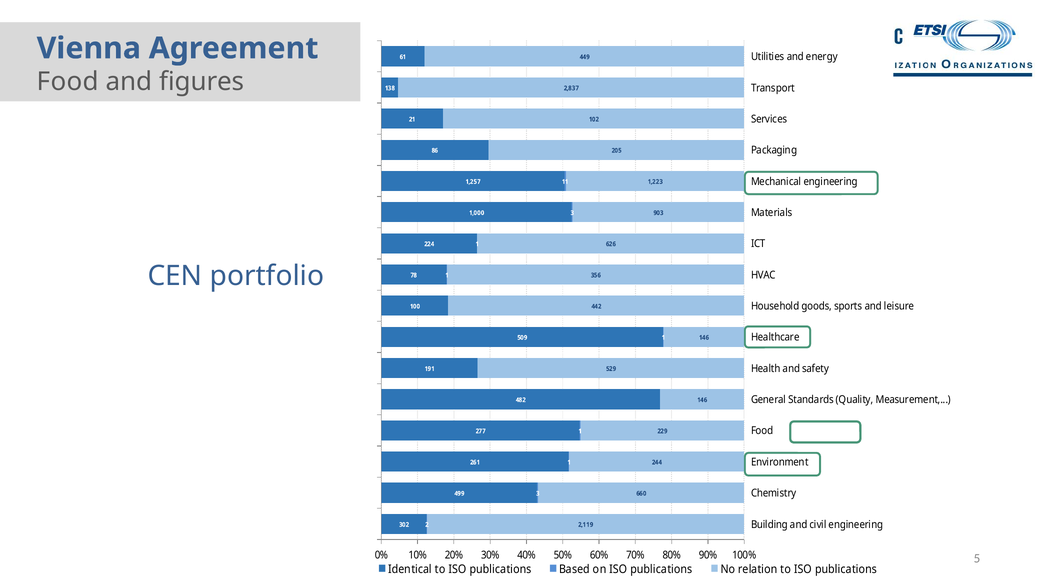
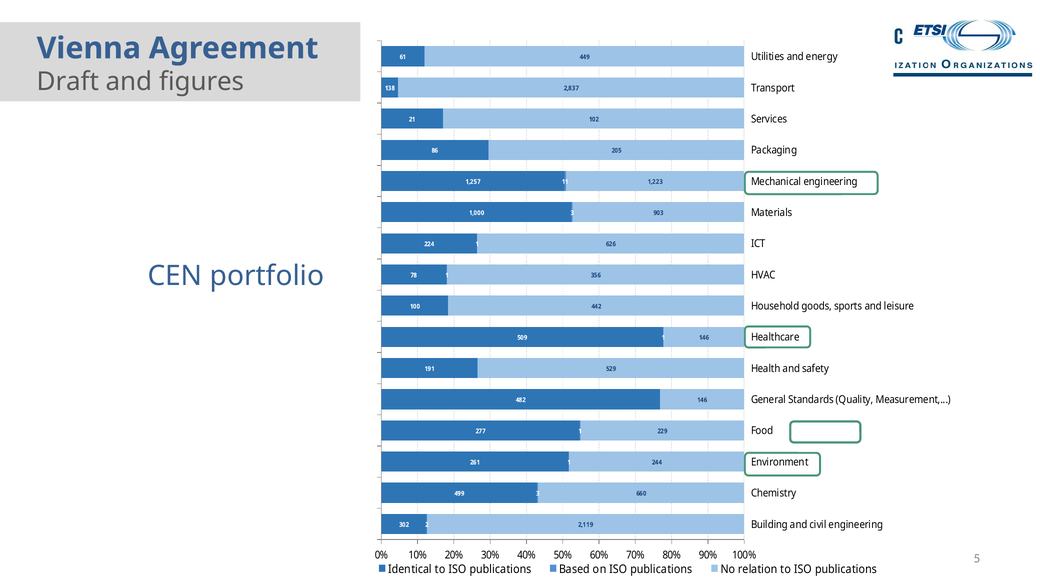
Food: Food -> Draft (68, 82)
